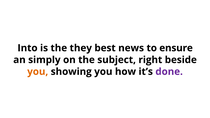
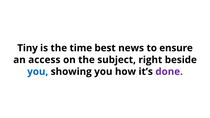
Into: Into -> Tiny (28, 48)
they: they -> time (81, 48)
simply: simply -> access (44, 60)
you colour: orange -> blue (38, 72)
